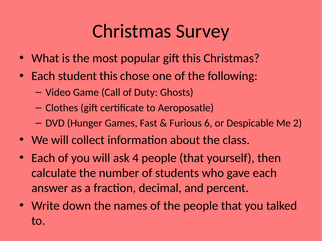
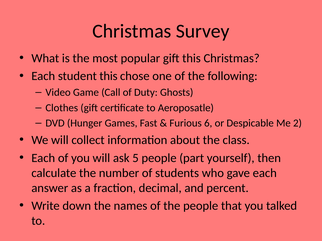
4: 4 -> 5 (136, 158)
that: that -> part (192, 158)
